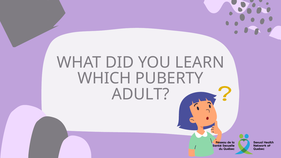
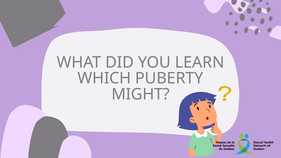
ADULT: ADULT -> MIGHT (141, 94)
